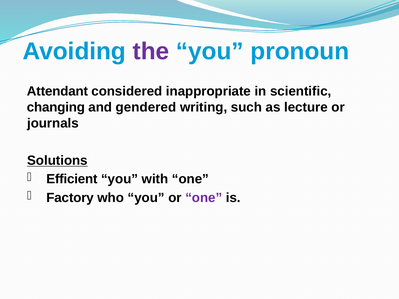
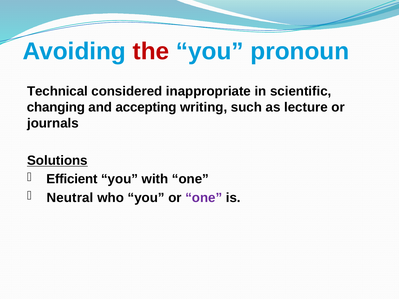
the colour: purple -> red (151, 51)
Attendant: Attendant -> Technical (57, 91)
gendered: gendered -> accepting (146, 107)
Factory: Factory -> Neutral (70, 198)
